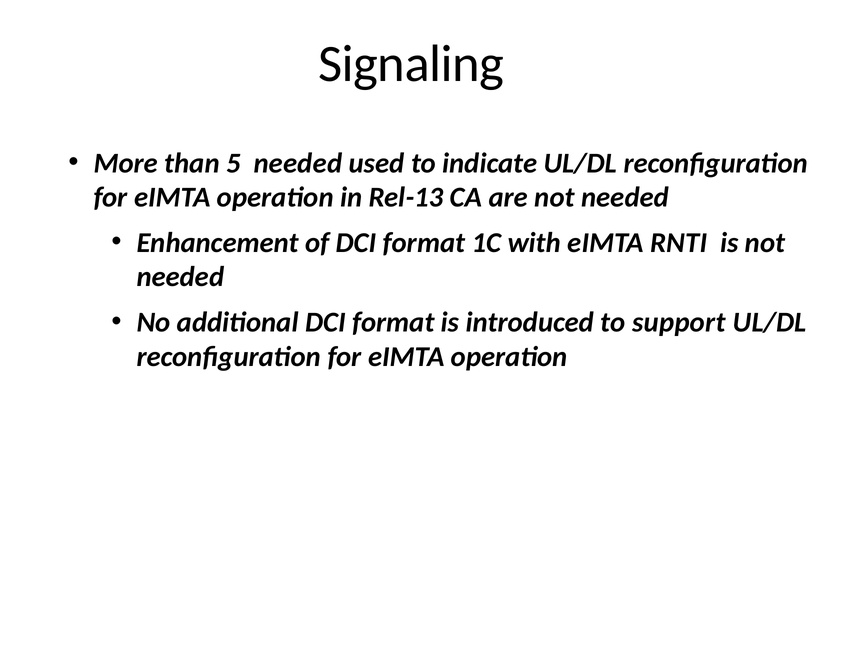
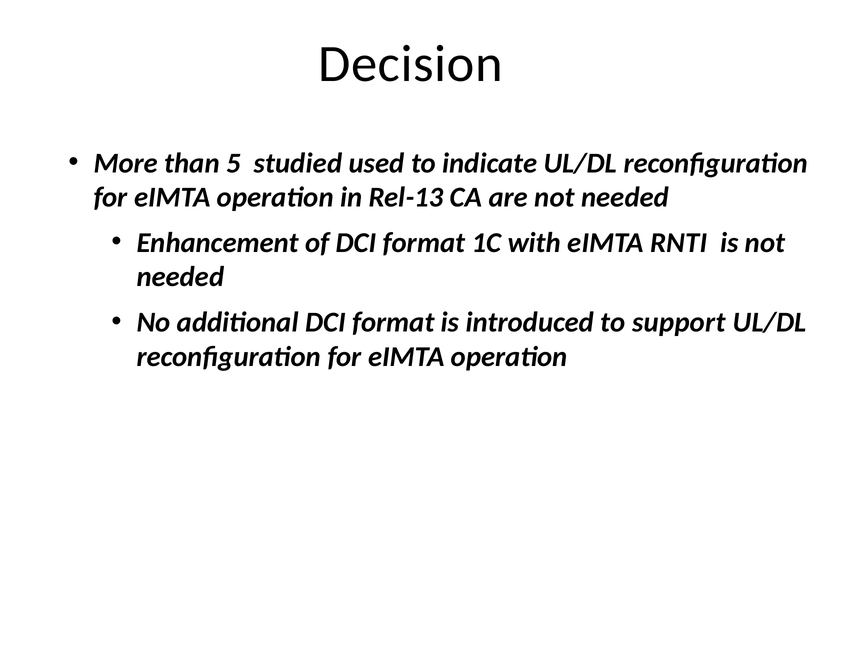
Signaling: Signaling -> Decision (411, 64)
5 needed: needed -> studied (298, 163)
